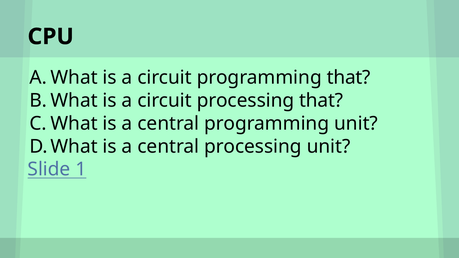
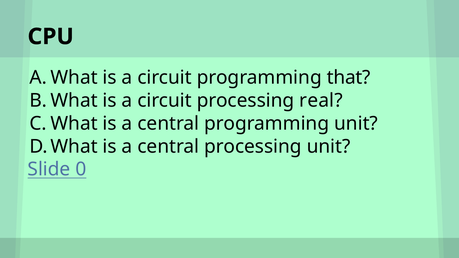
processing that: that -> real (321, 101)
1: 1 -> 0 (81, 169)
